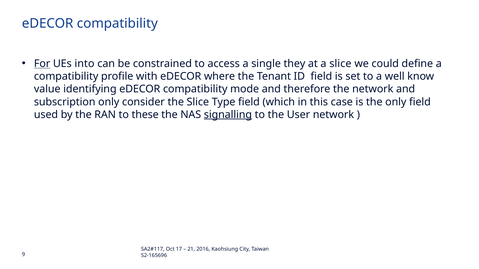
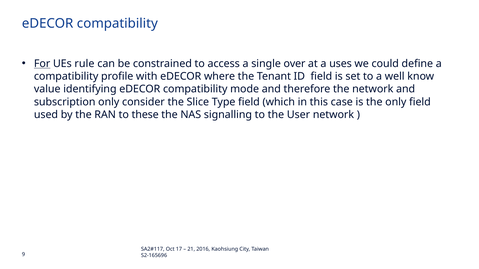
into: into -> rule (84, 64)
they: they -> over (294, 64)
a slice: slice -> uses (341, 64)
signalling underline: present -> none (228, 115)
